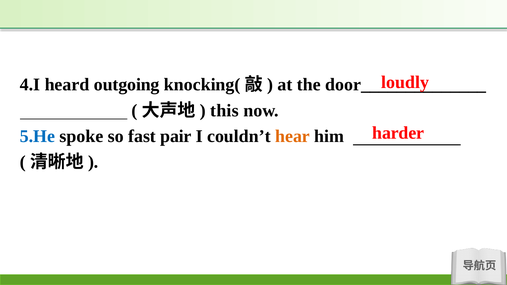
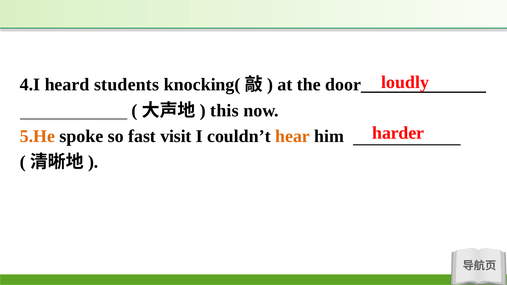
outgoing: outgoing -> students (127, 85)
5.He colour: blue -> orange (37, 136)
pair: pair -> visit (176, 136)
